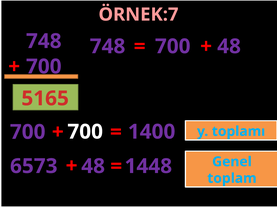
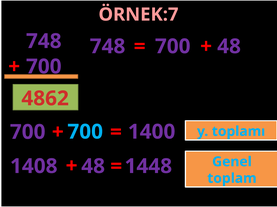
5165: 5165 -> 4862 (45, 99)
700 colour: white -> light blue (85, 132)
6573: 6573 -> 1408 (34, 167)
